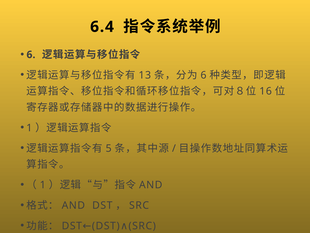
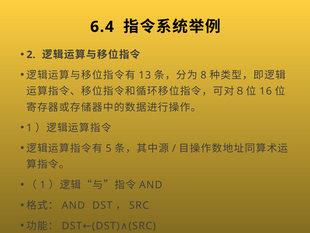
6: 6 -> 2 (31, 55)
6: 6 -> 8 (203, 75)
